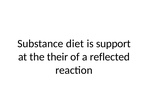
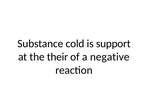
diet: diet -> cold (75, 44)
reflected: reflected -> negative (110, 57)
